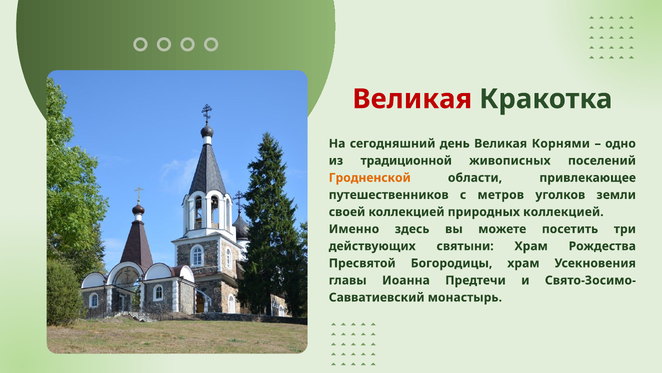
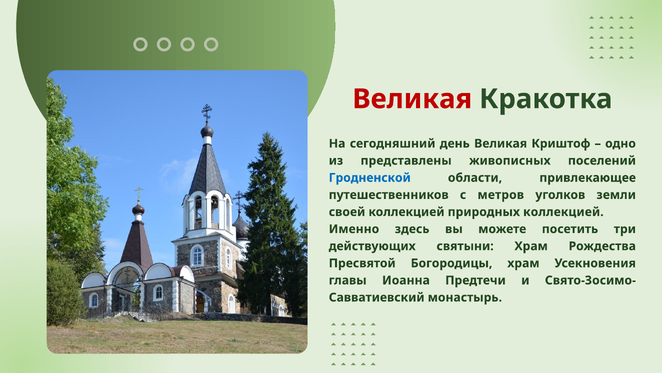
Корнями: Корнями -> Криштоф (561, 143)
традиционной: традиционной -> представлены (406, 160)
Гродненской colour: orange -> blue (370, 177)
